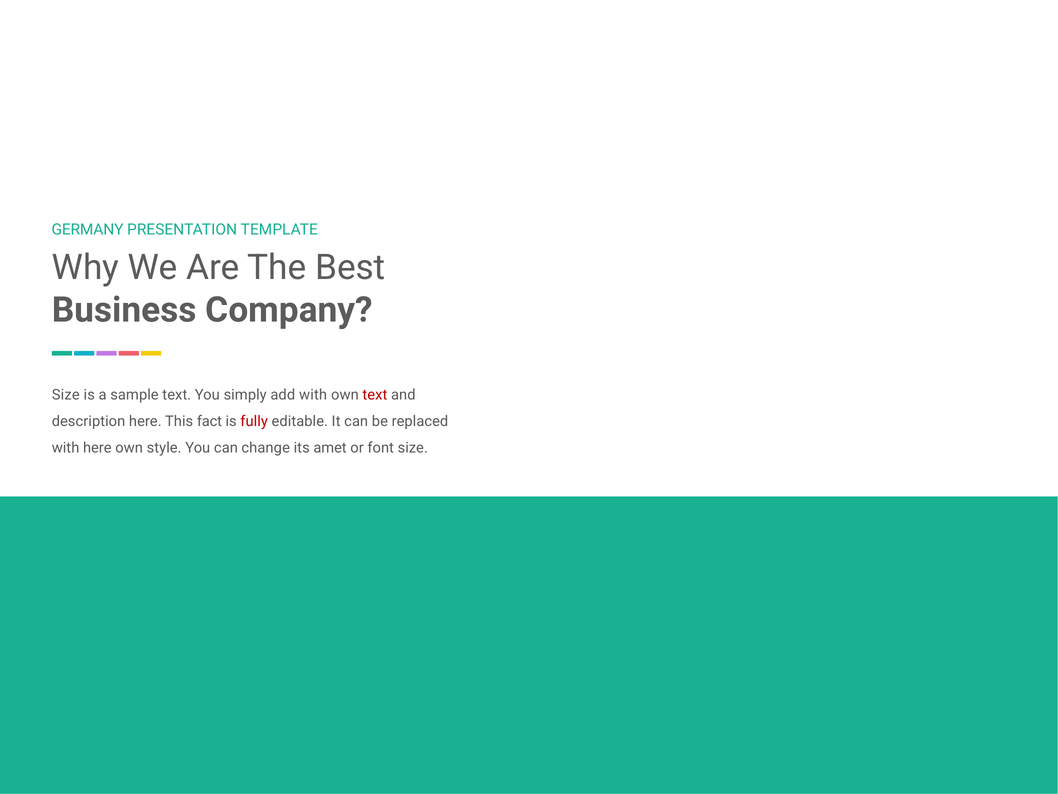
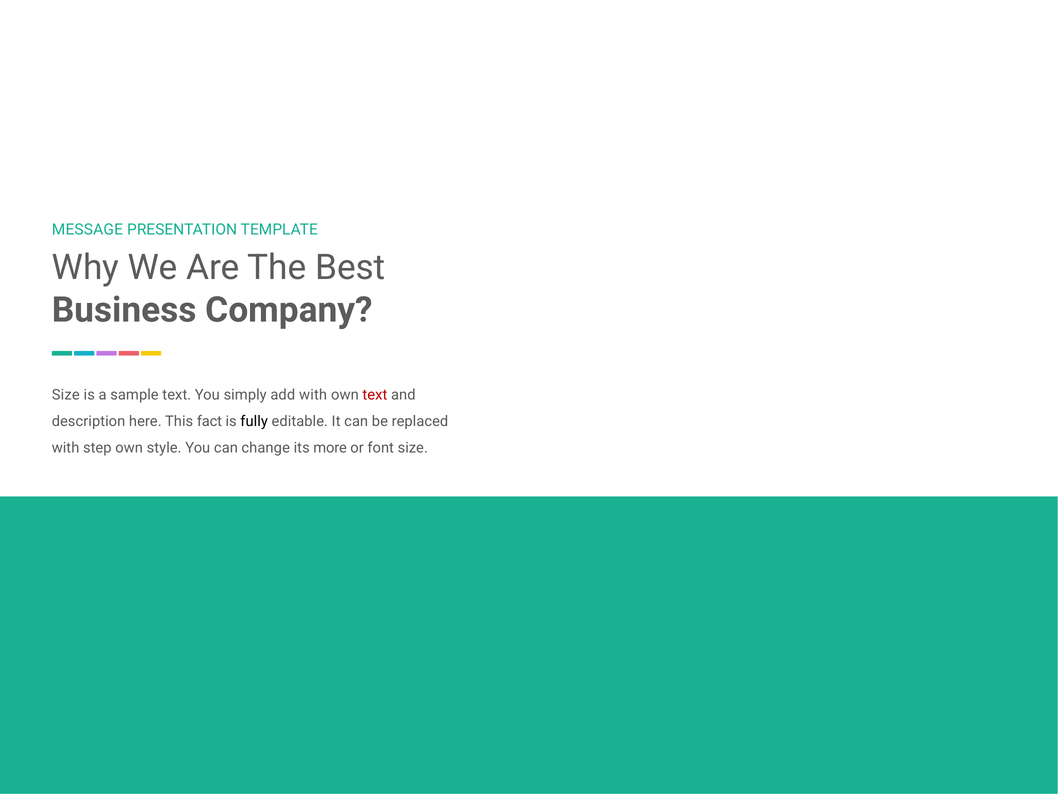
GERMANY: GERMANY -> MESSAGE (87, 229)
fully colour: red -> black (254, 421)
with here: here -> step (97, 448)
amet: amet -> more (330, 448)
